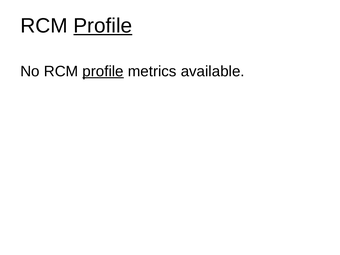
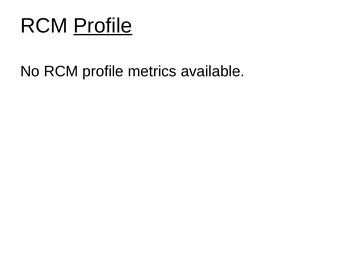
profile underline: present -> none (103, 71)
